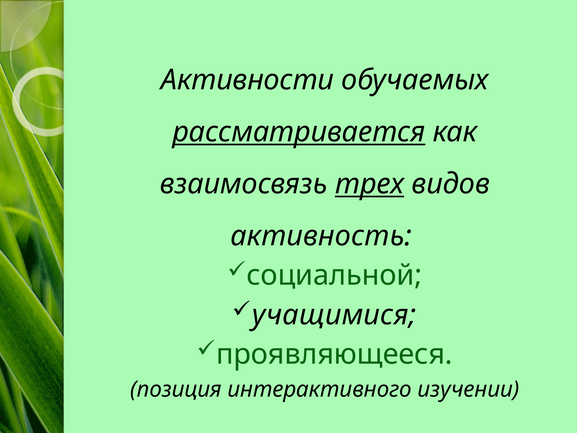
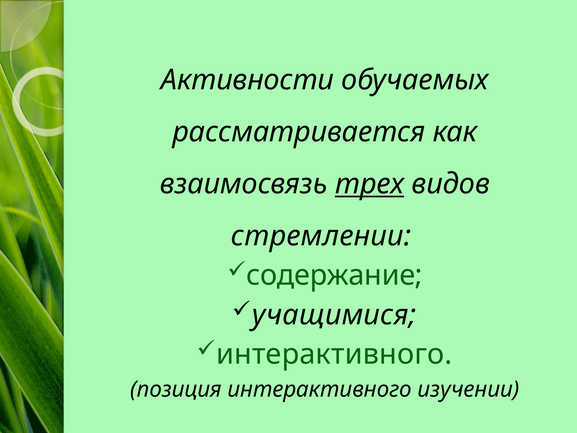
рассматривается underline: present -> none (299, 132)
активность: активность -> стремлении (321, 236)
социальной: социальной -> содержание (334, 275)
проявляющееся: проявляющееся -> интерактивного (334, 354)
